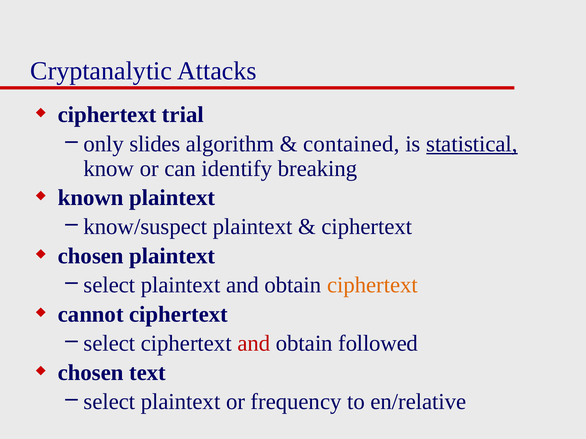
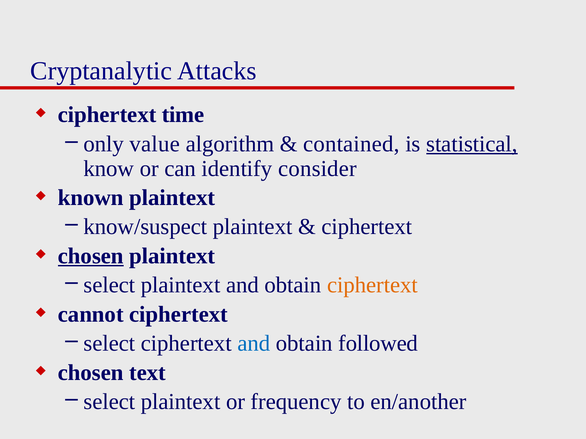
trial: trial -> time (183, 115)
slides: slides -> value (155, 144)
breaking: breaking -> consider (317, 169)
chosen underline: none -> present (91, 256)
and colour: red -> blue (254, 344)
en/relative: en/relative -> en/another (418, 402)
